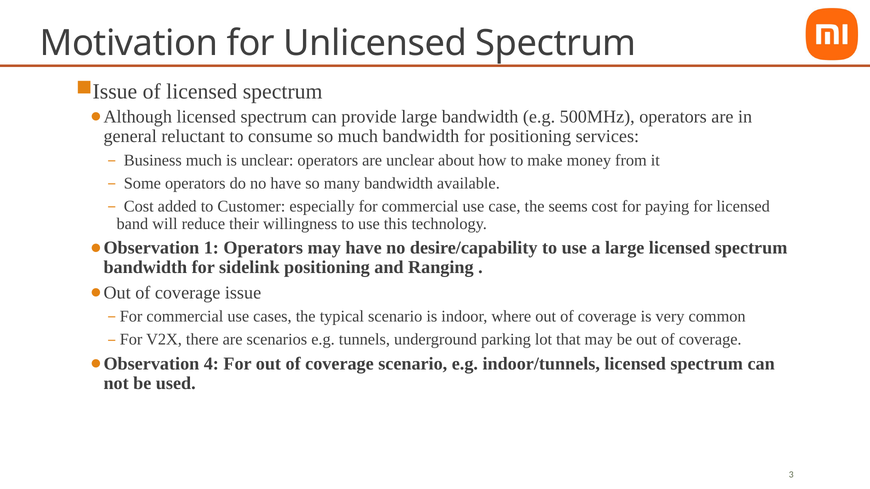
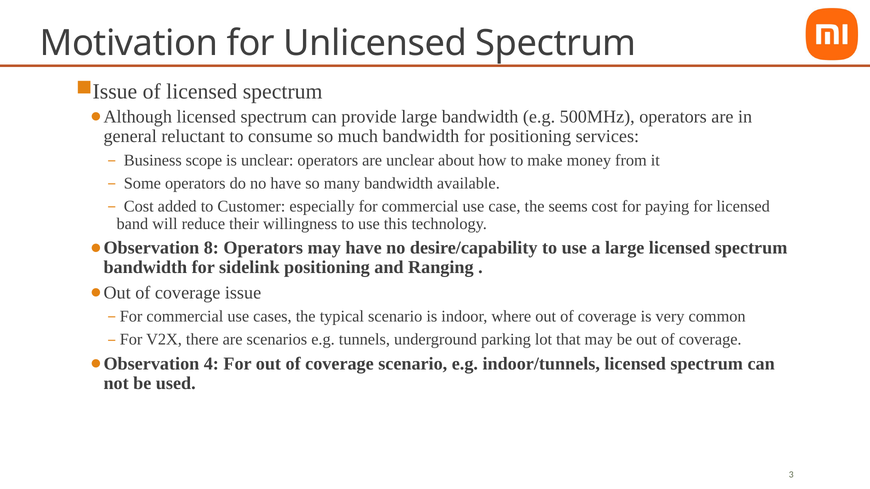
Business much: much -> scope (204, 160)
1: 1 -> 8 (211, 248)
